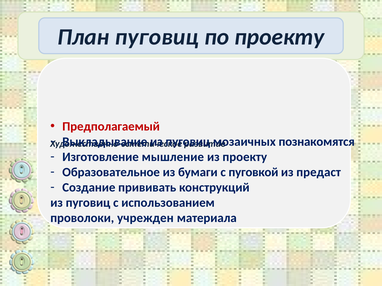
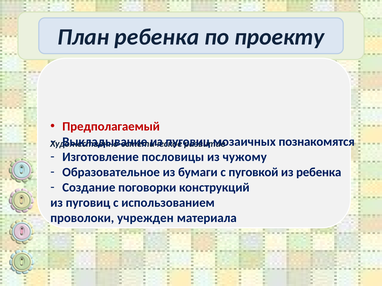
План пуговиц: пуговиц -> ребенка (157, 37)
мышление: мышление -> пословицы (173, 157)
из проекту: проекту -> чужому (245, 157)
из предаст: предаст -> ребенка (319, 172)
прививать: прививать -> поговорки (147, 188)
